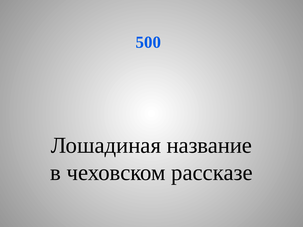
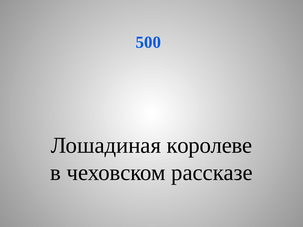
название: название -> королеве (209, 146)
